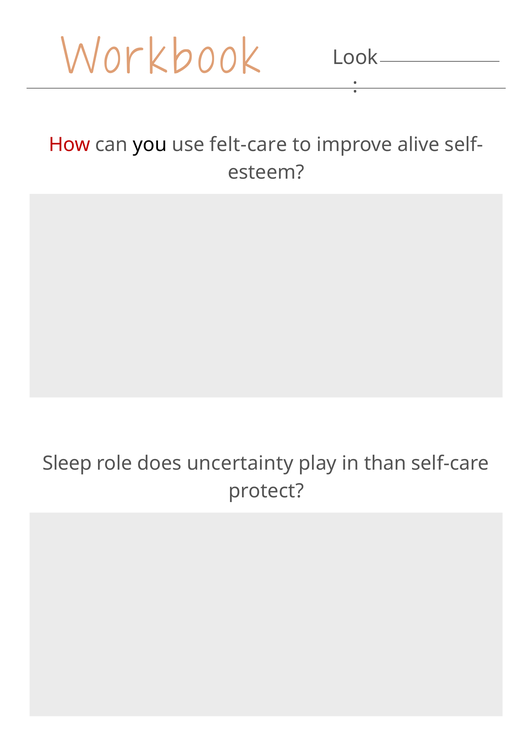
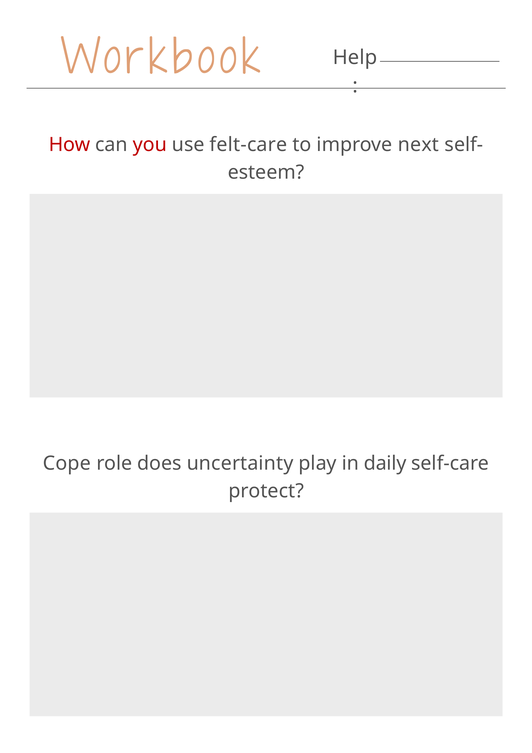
Look: Look -> Help (355, 57)
you colour: black -> red (150, 145)
alive: alive -> next (418, 145)
Sleep: Sleep -> Cope (67, 463)
than: than -> daily (385, 463)
